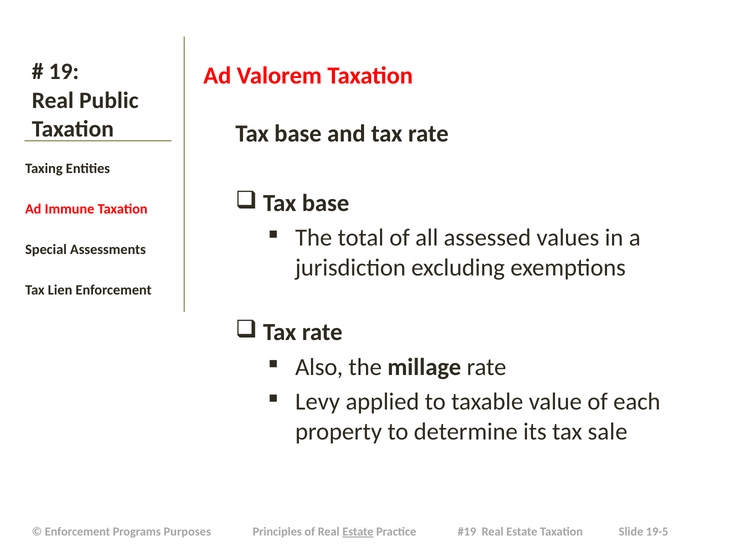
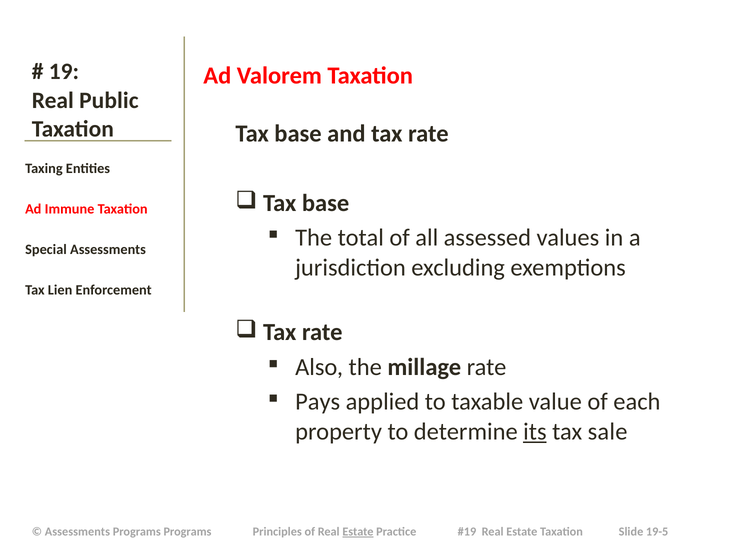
Levy: Levy -> Pays (318, 402)
its underline: none -> present (535, 432)
Enforcement: Enforcement -> Assessments (77, 532)
Programs Purposes: Purposes -> Programs (187, 532)
